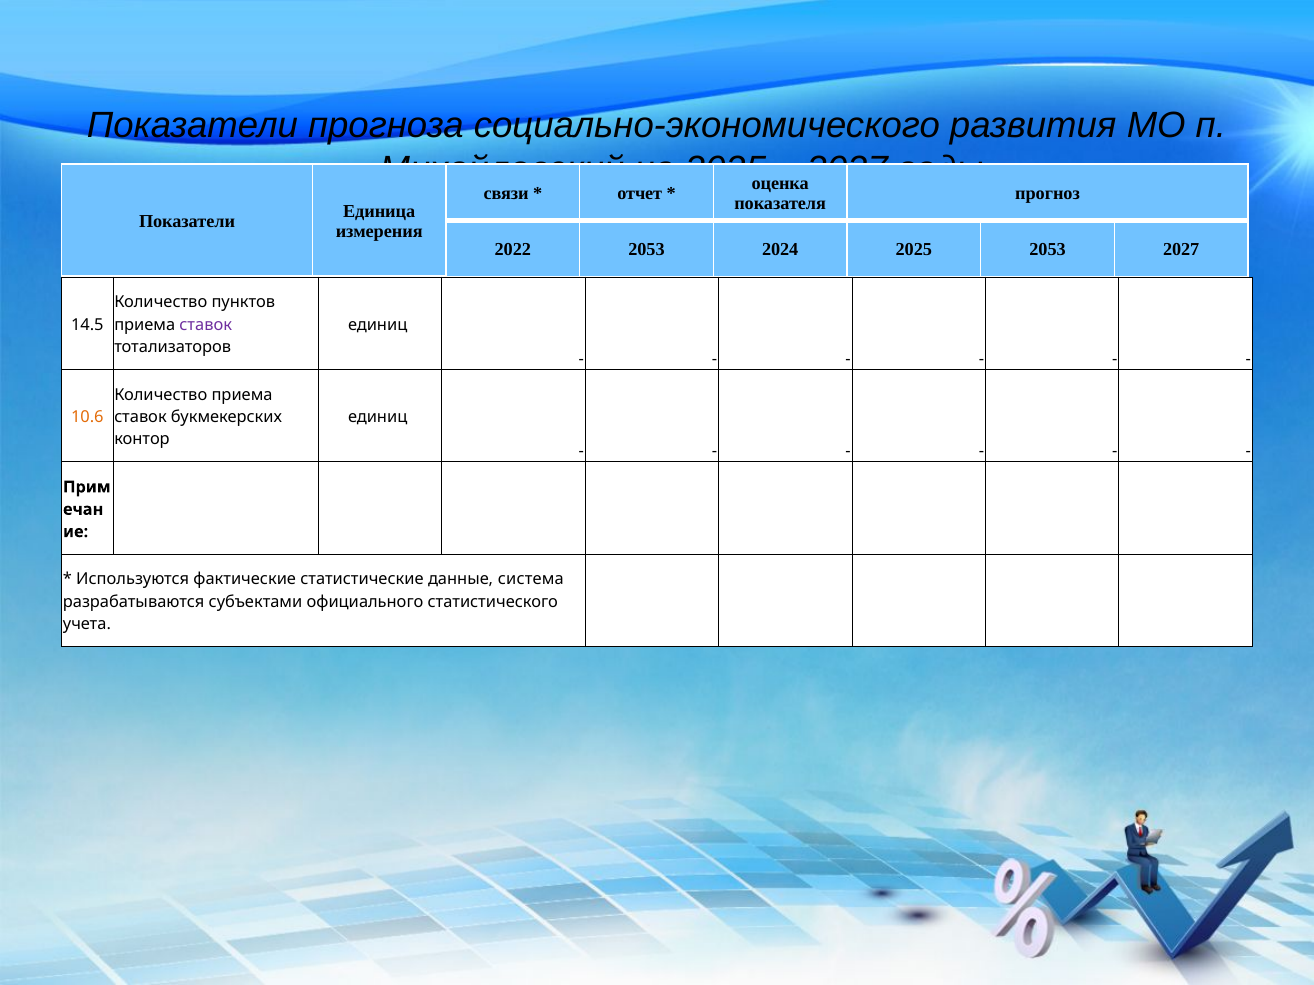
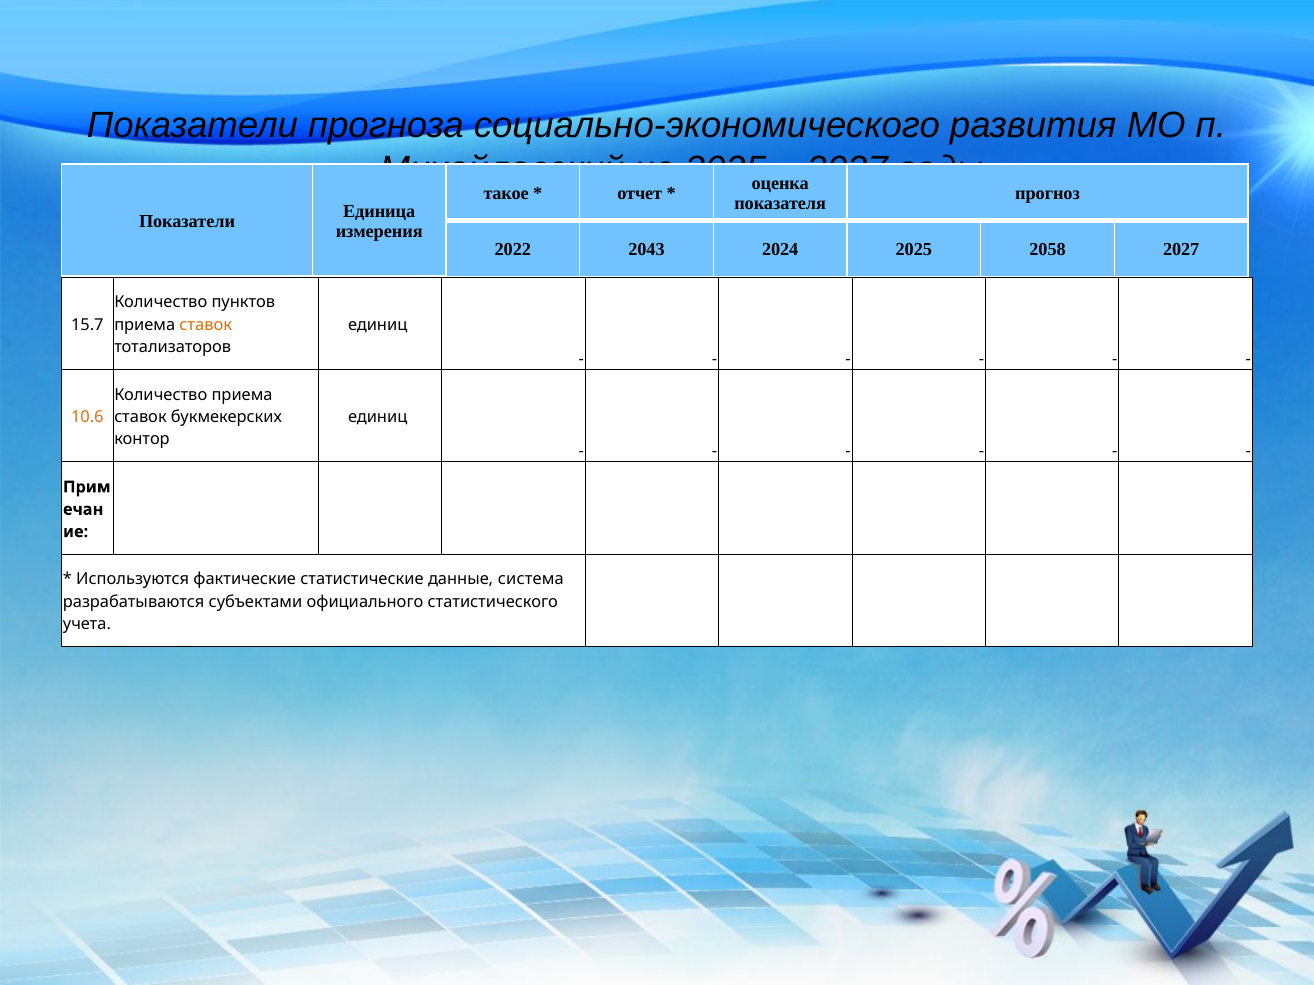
связи: связи -> такое (506, 193)
2022 2053: 2053 -> 2043 (647, 250)
2025 2053: 2053 -> 2058 (1048, 250)
14.5: 14.5 -> 15.7 (87, 325)
ставок colour: purple -> orange (206, 325)
